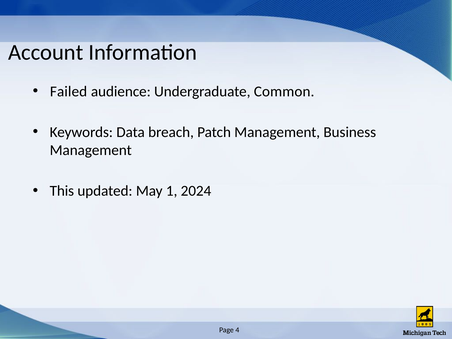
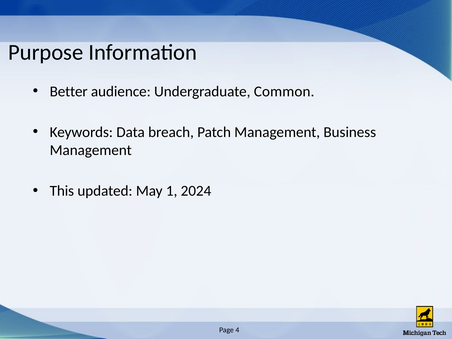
Account: Account -> Purpose (46, 52)
Failed: Failed -> Better (69, 91)
